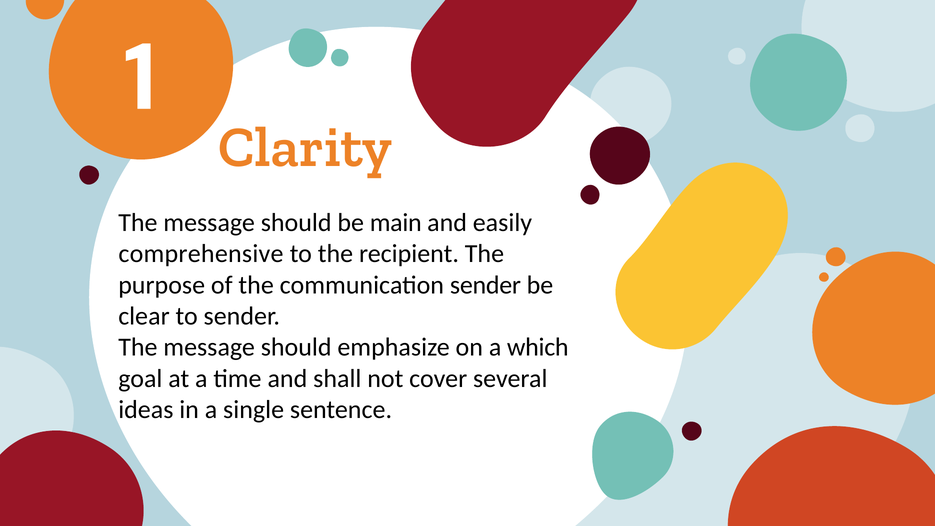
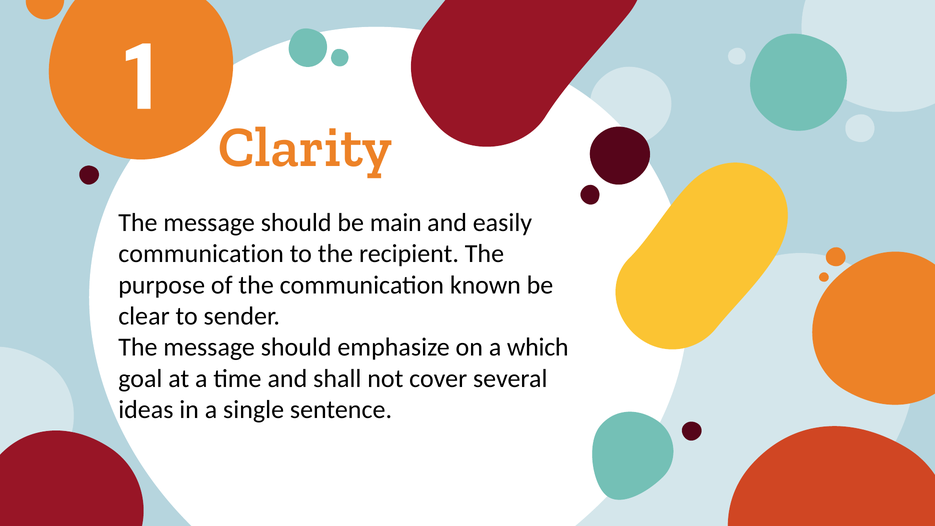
comprehensive: comprehensive -> communication (201, 254)
communication sender: sender -> known (485, 285)
